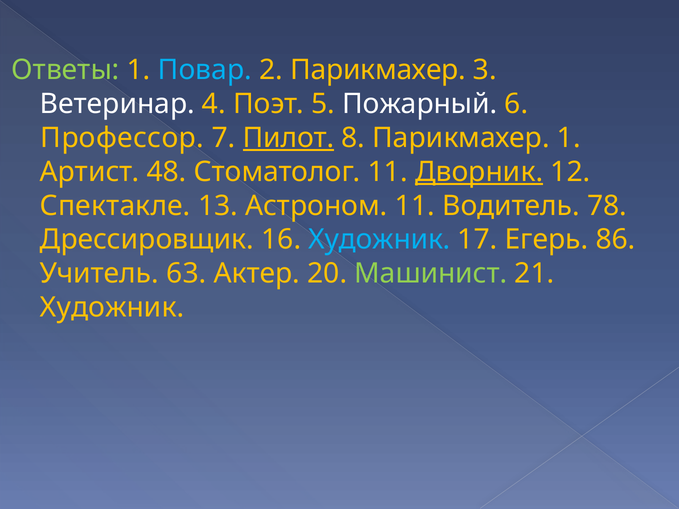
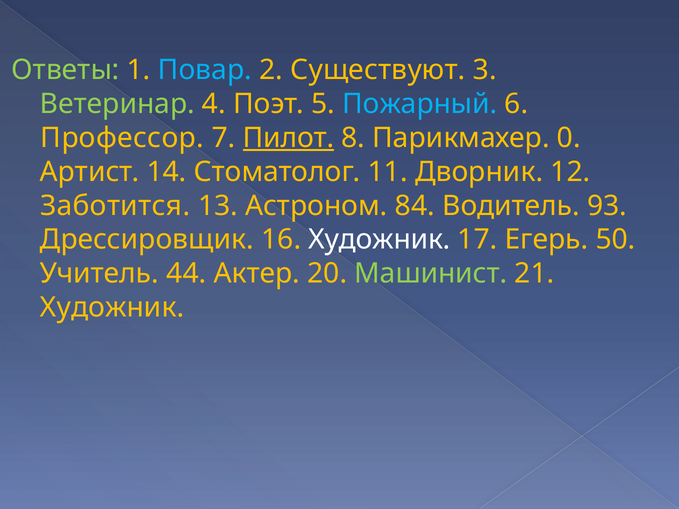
2 Парикмахер: Парикмахер -> Существуют (378, 70)
Ветеринар colour: white -> light green (117, 104)
Пожарный colour: white -> light blue (420, 104)
Парикмахер 1: 1 -> 0 (569, 138)
48: 48 -> 14 (167, 172)
Дворник underline: present -> none (479, 172)
Спектакле: Спектакле -> Заботится (115, 206)
Астроном 11: 11 -> 84 (415, 206)
78: 78 -> 93 (607, 206)
Художник colour: light blue -> white (379, 240)
86: 86 -> 50 (616, 240)
63: 63 -> 44 (186, 274)
